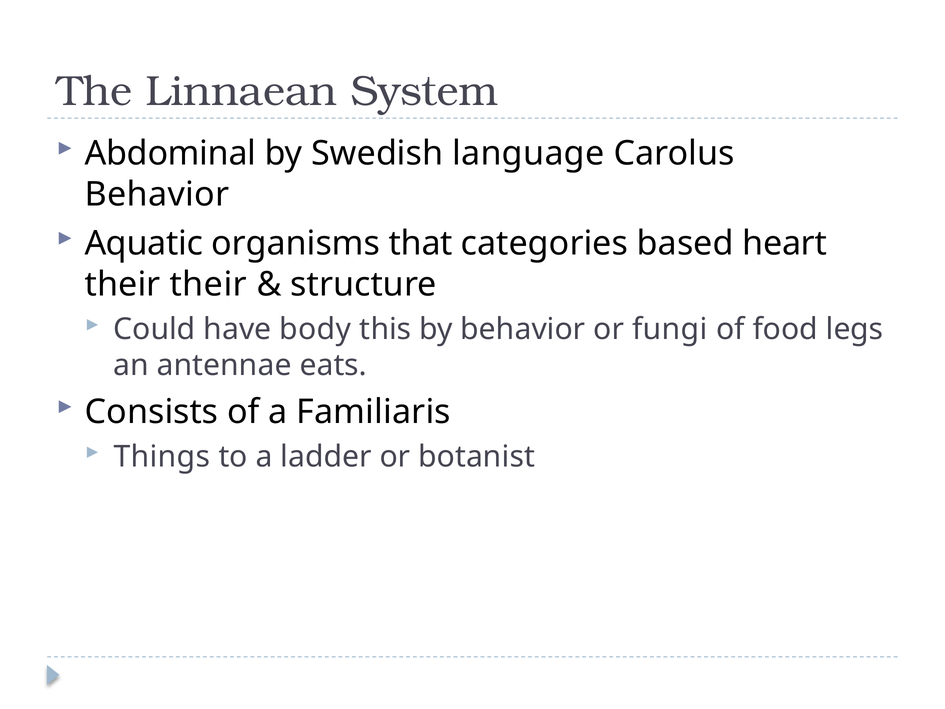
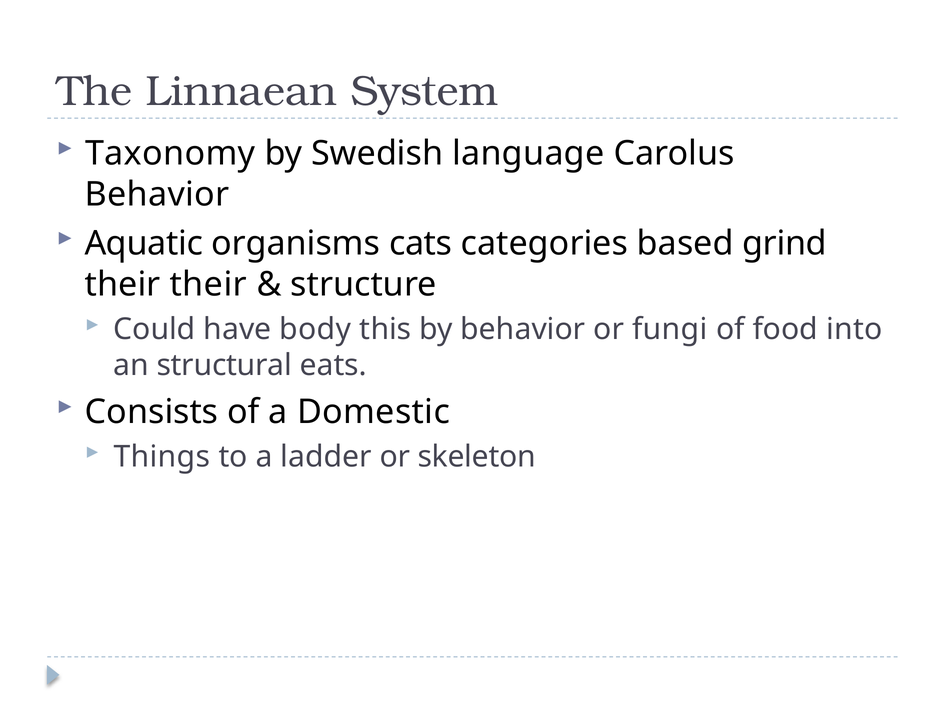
Abdominal: Abdominal -> Taxonomy (170, 154)
that: that -> cats (421, 243)
heart: heart -> grind (785, 243)
legs: legs -> into (854, 329)
antennae: antennae -> structural (224, 365)
Familiaris: Familiaris -> Domestic (373, 412)
botanist: botanist -> skeleton (477, 457)
